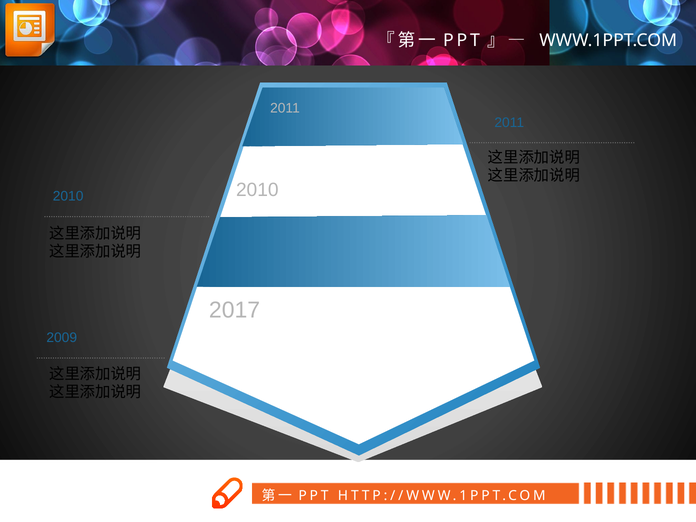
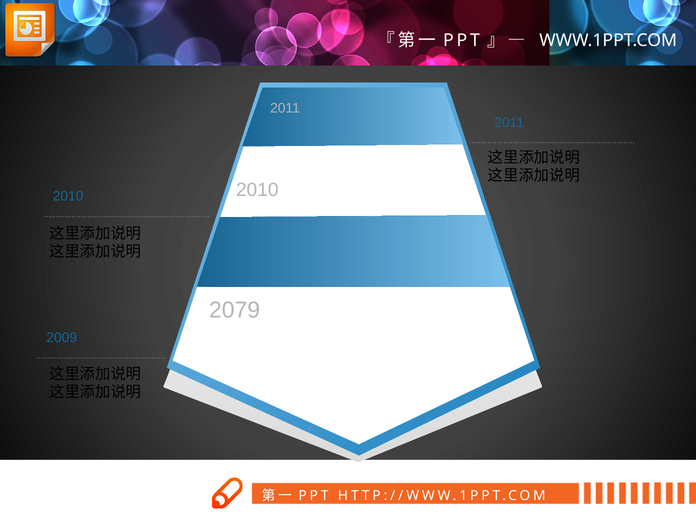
2017: 2017 -> 2079 (235, 310)
